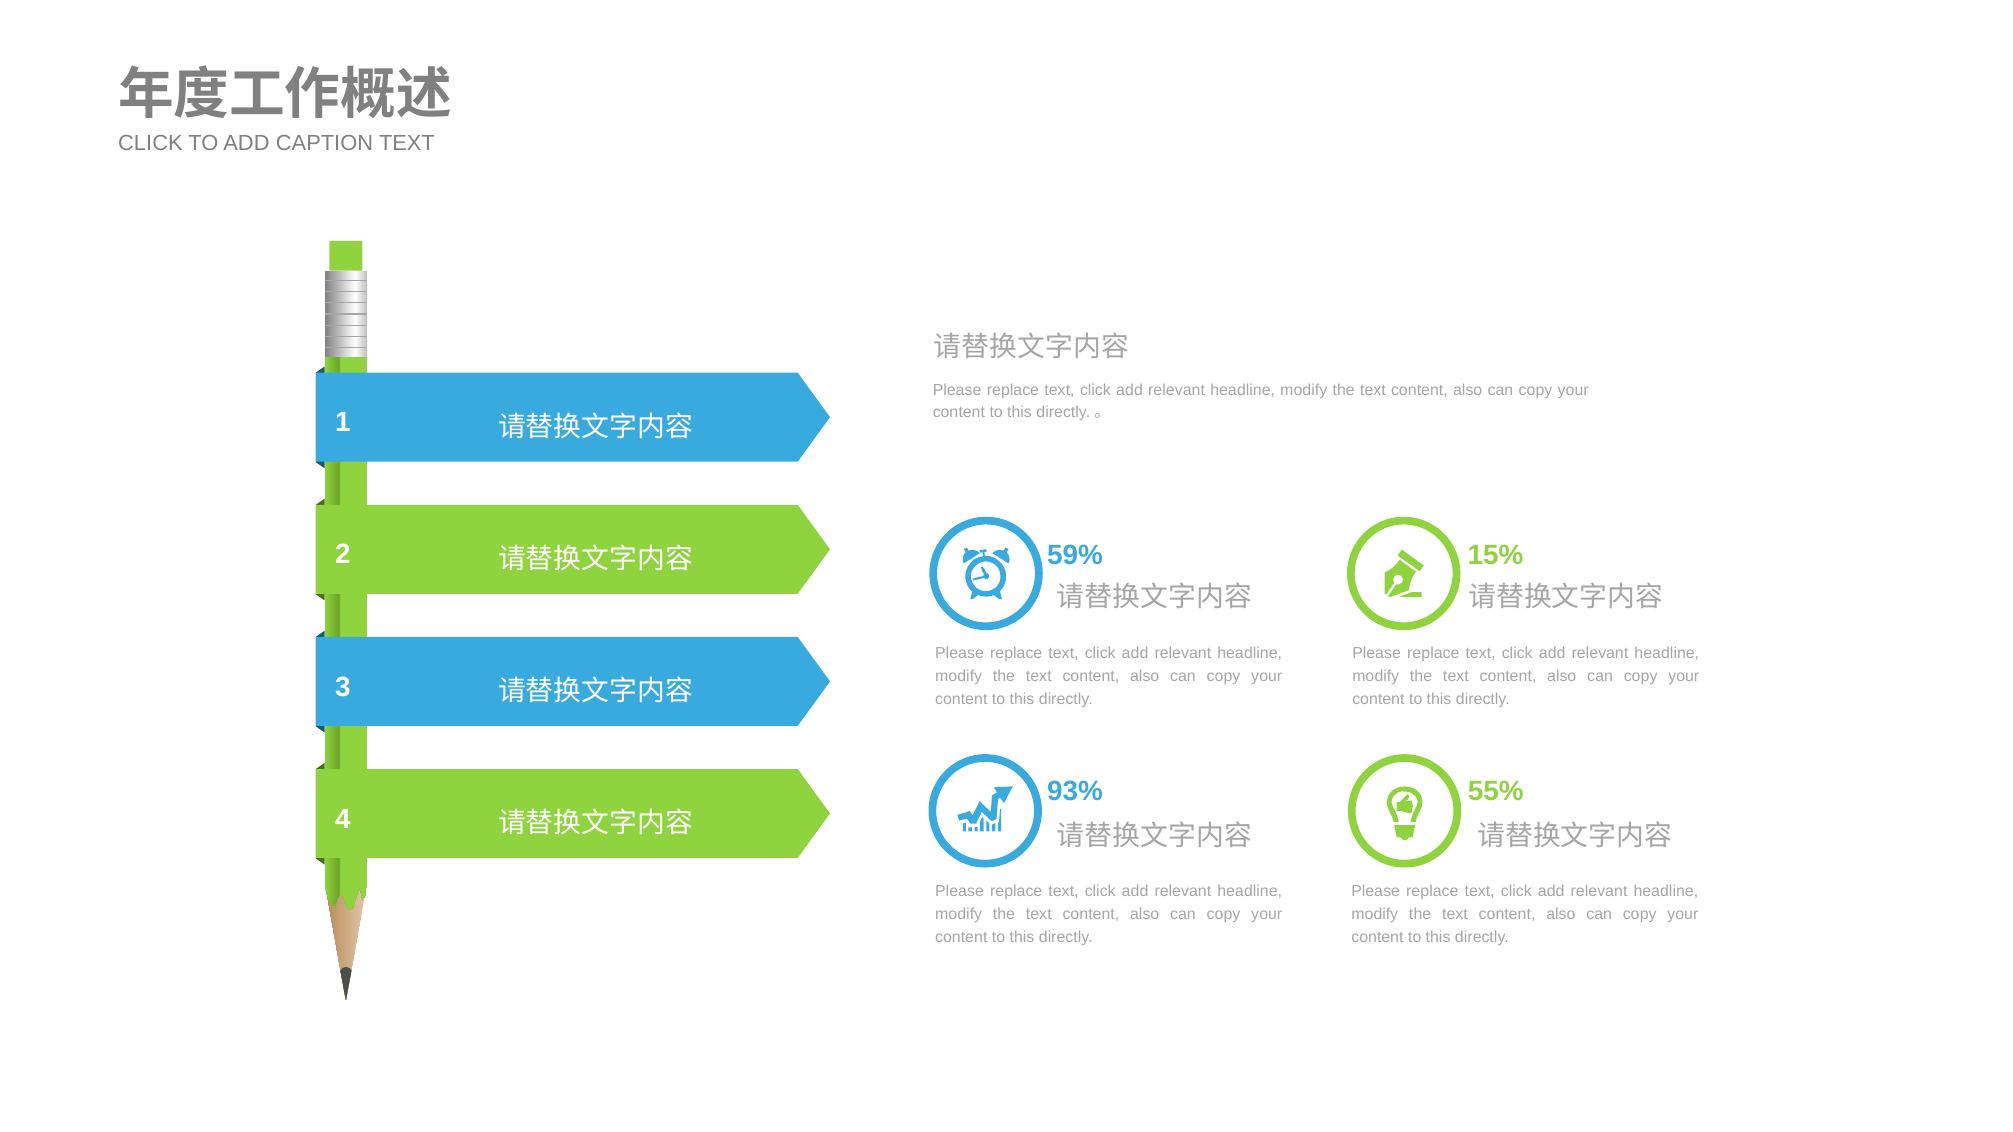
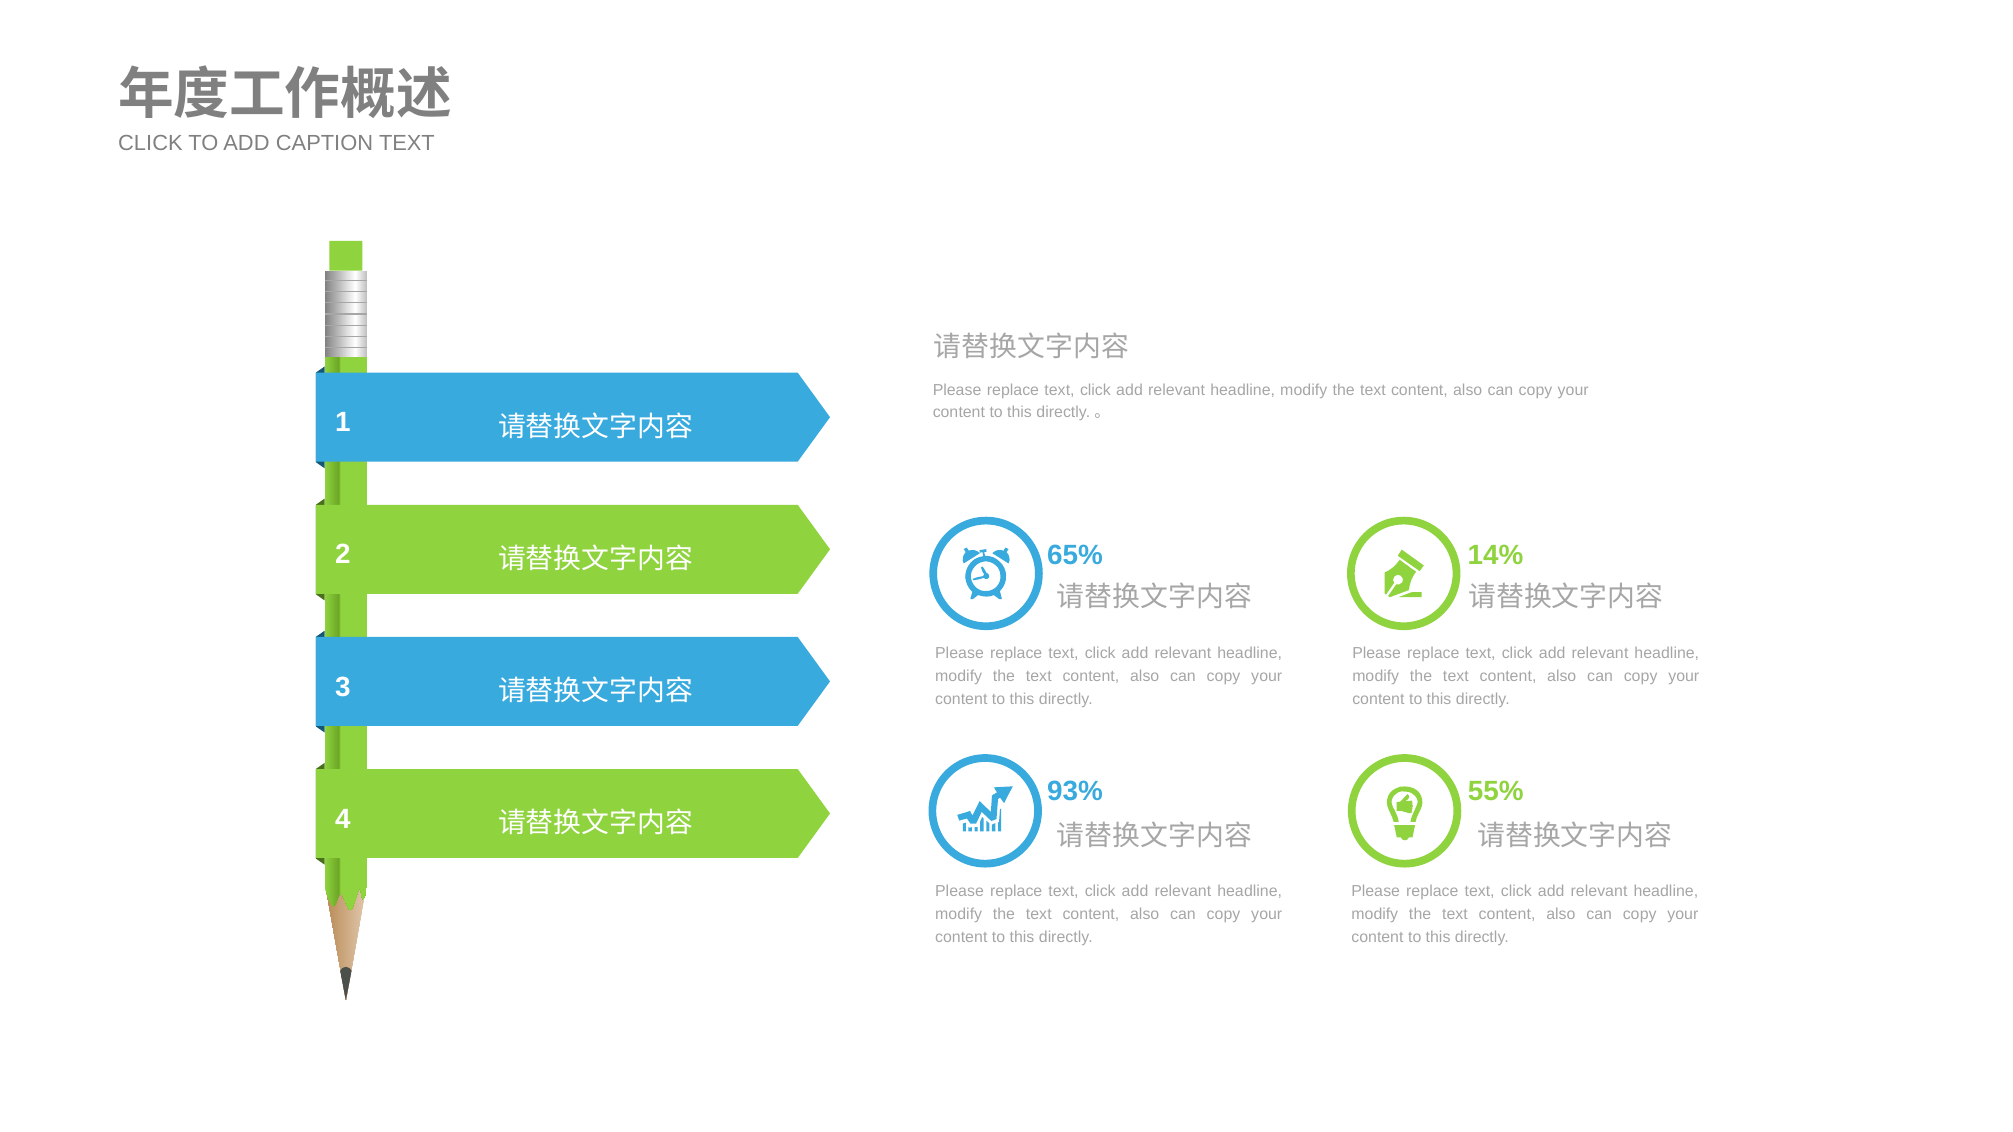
59%: 59% -> 65% (1075, 555)
15%: 15% -> 14% (1495, 555)
